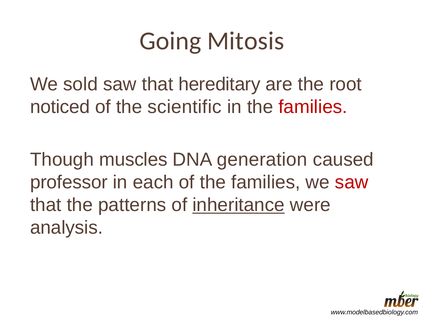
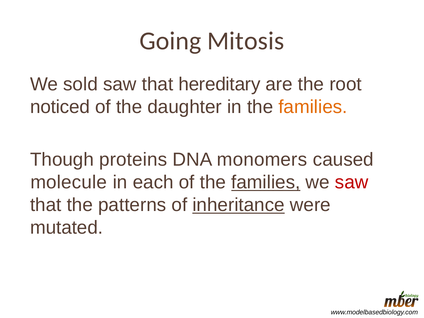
scientific: scientific -> daughter (185, 107)
families colour: red -> orange (313, 107)
muscles: muscles -> proteins (133, 160)
generation: generation -> monomers (262, 160)
professor: professor -> molecule (69, 182)
families underline: none -> present (266, 182)
analysis: analysis -> mutated (67, 228)
